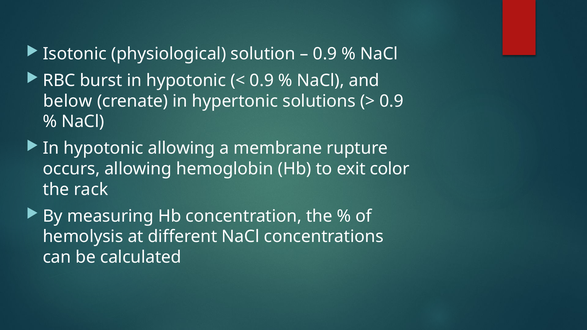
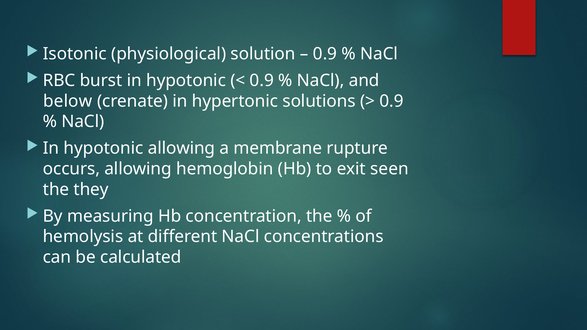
color: color -> seen (389, 169)
rack: rack -> they (91, 189)
